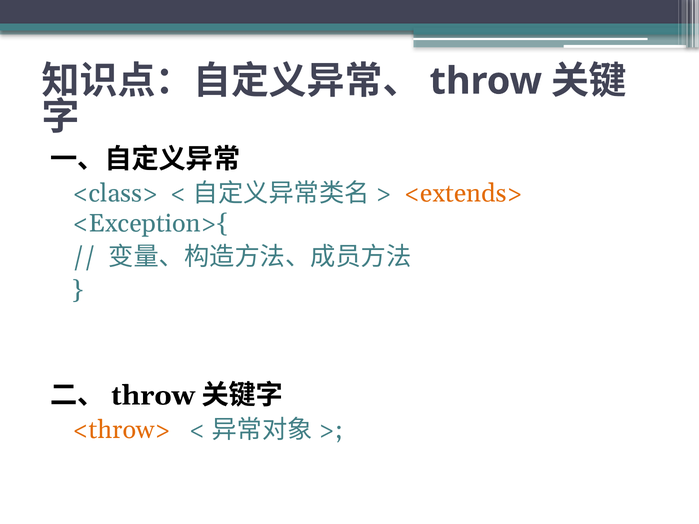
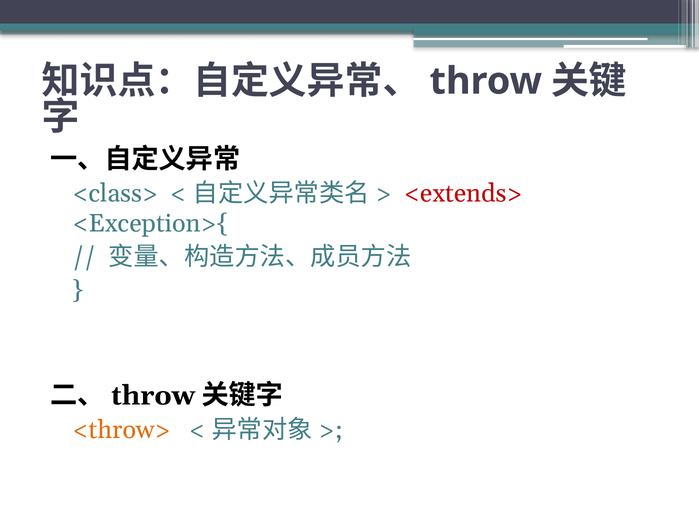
<extends> colour: orange -> red (464, 193)
